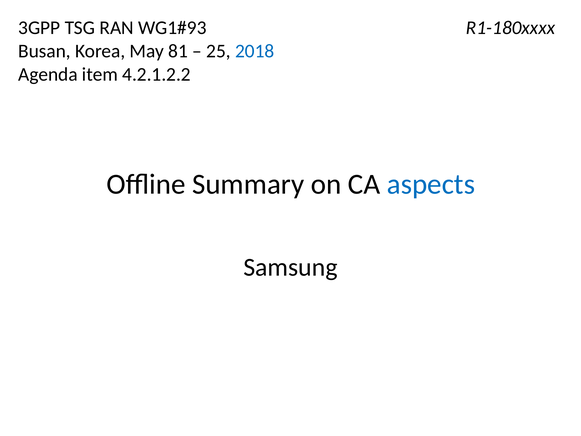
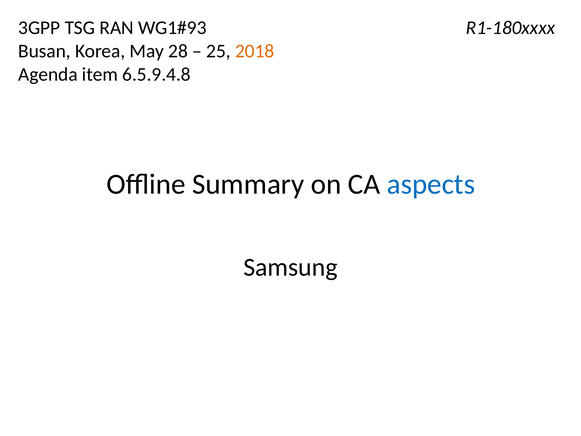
81: 81 -> 28 (178, 51)
2018 colour: blue -> orange (255, 51)
4.2.1.2.2: 4.2.1.2.2 -> 6.5.9.4.8 (157, 74)
